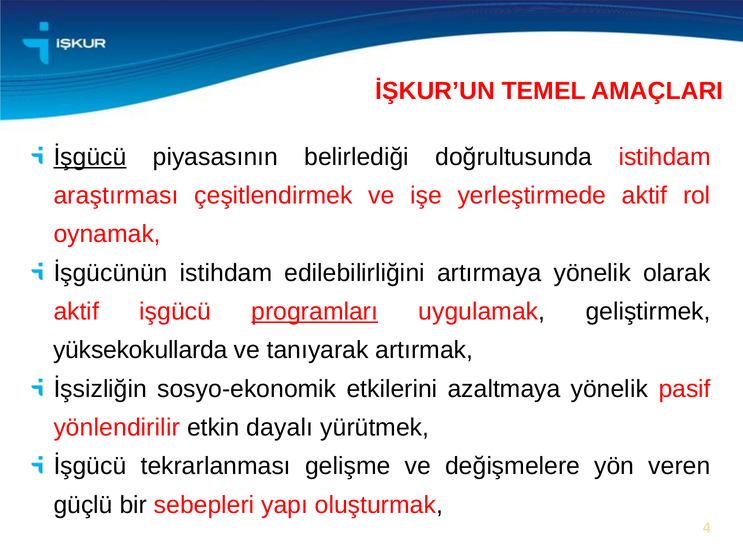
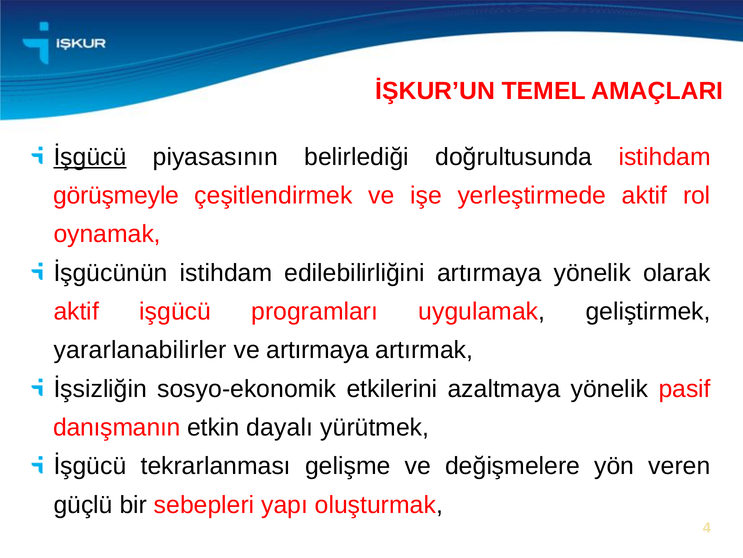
araştırması: araştırması -> görüşmeyle (116, 195)
programları underline: present -> none (315, 311)
yüksekokullarda: yüksekokullarda -> yararlanabilirler (140, 350)
ve tanıyarak: tanıyarak -> artırmaya (318, 350)
yönlendirilir: yönlendirilir -> danışmanın (117, 427)
